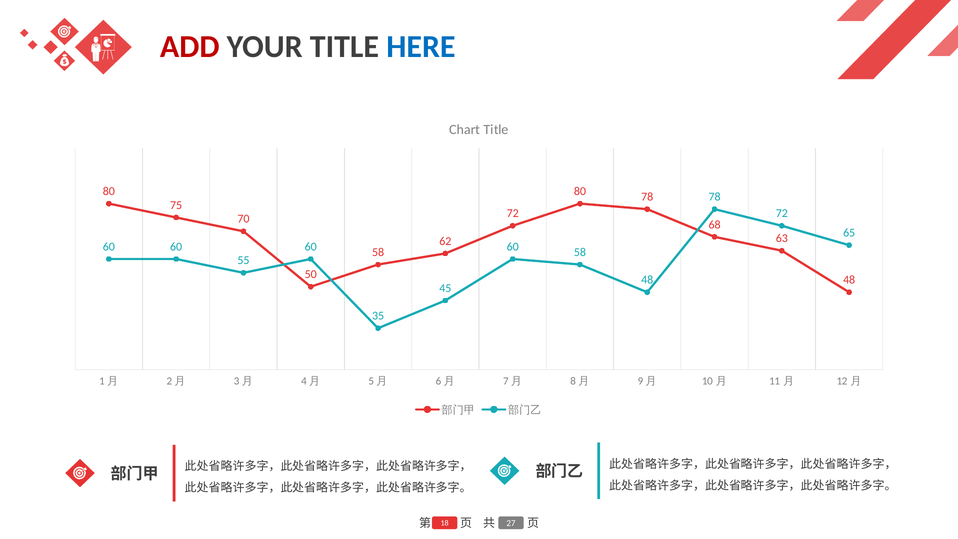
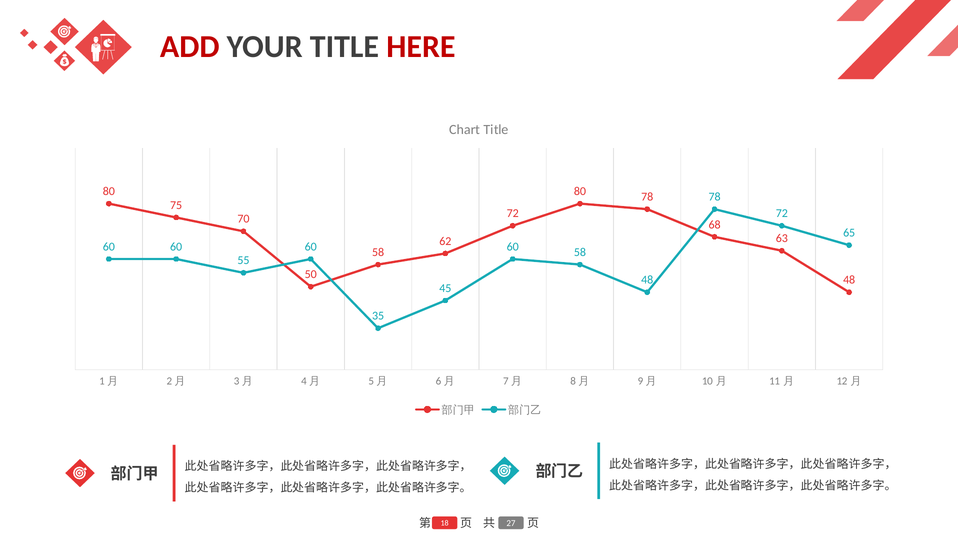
HERE colour: blue -> red (421, 47)
